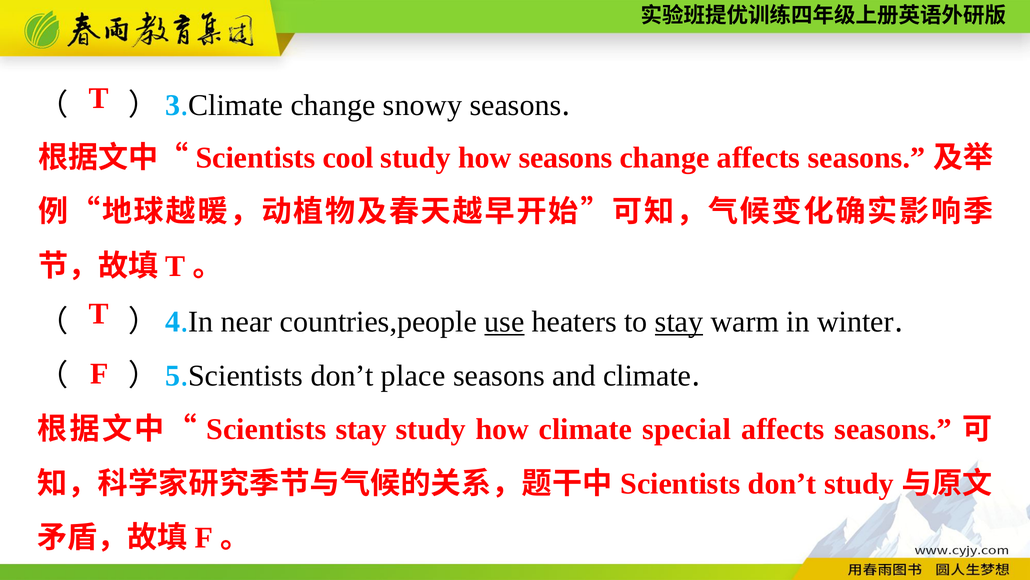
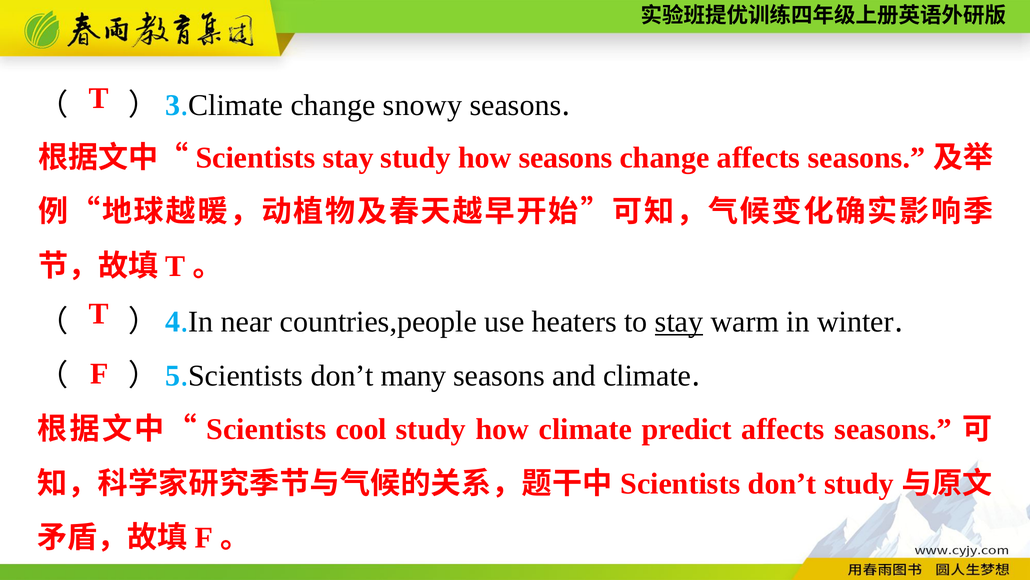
cool: cool -> stay (348, 158)
use underline: present -> none (504, 322)
place: place -> many (413, 376)
stay: stay -> cool (361, 429)
special: special -> predict (687, 429)
